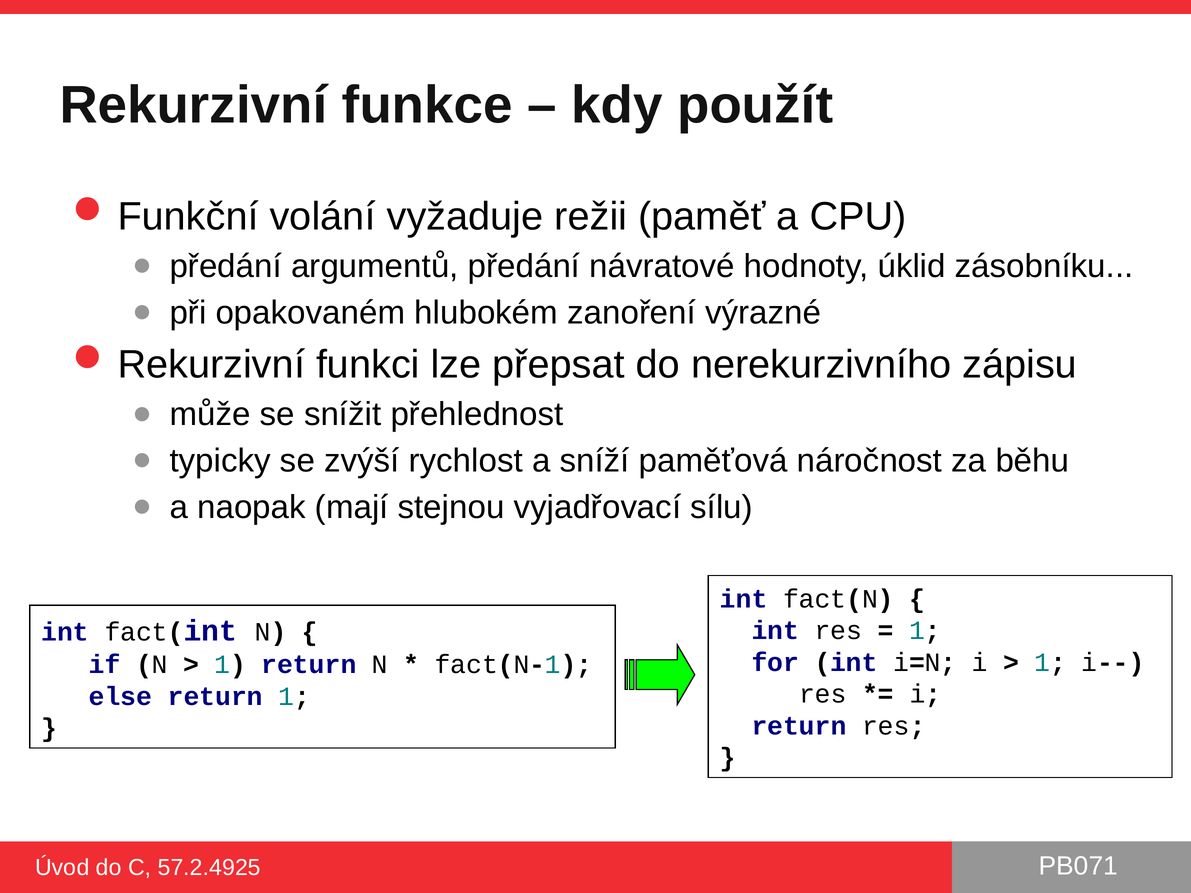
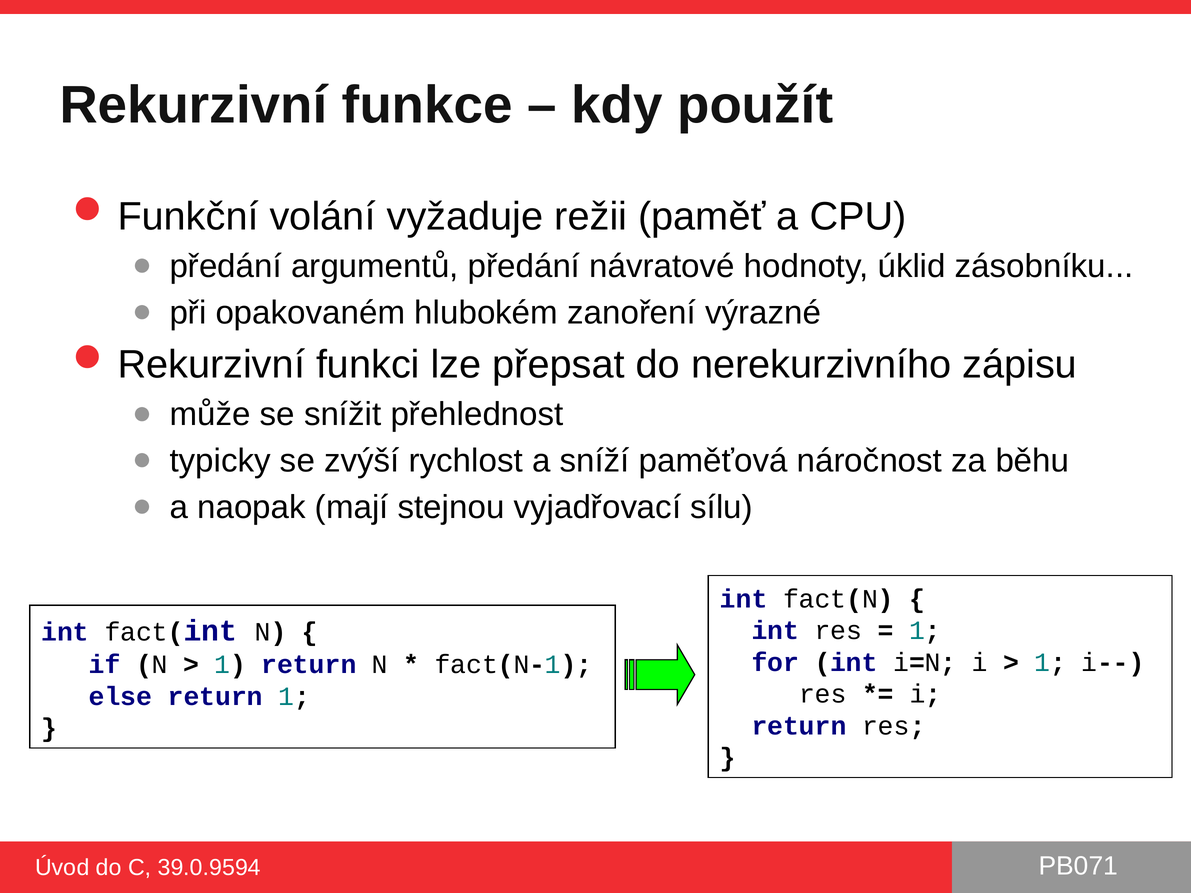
57.2.4925: 57.2.4925 -> 39.0.9594 (209, 868)
